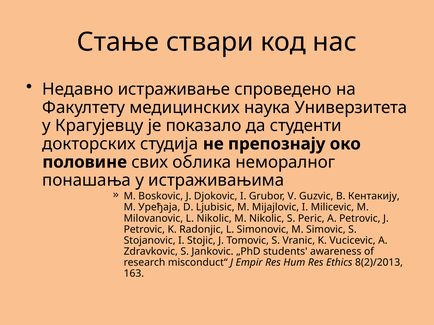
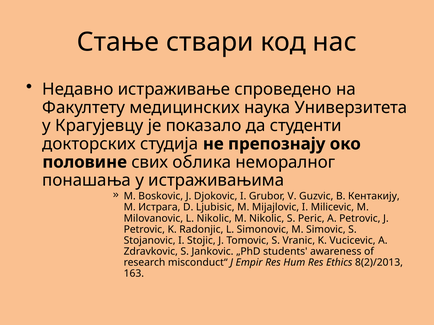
Уређаја: Уређаја -> Истрага (159, 208)
